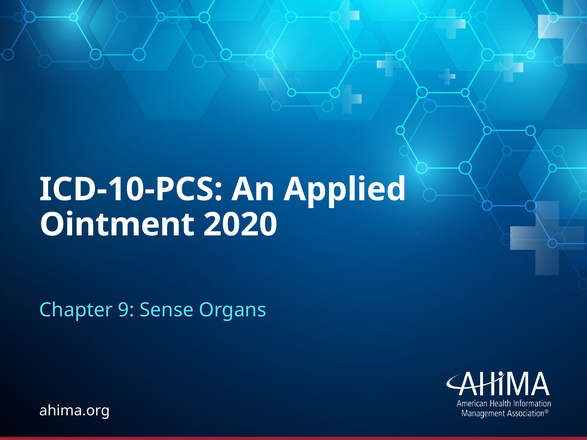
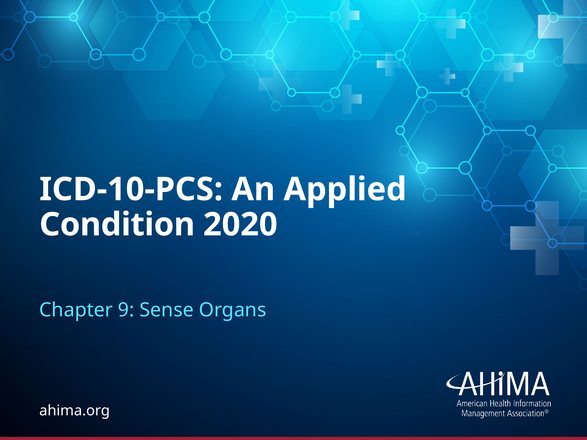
Ointment: Ointment -> Condition (117, 225)
